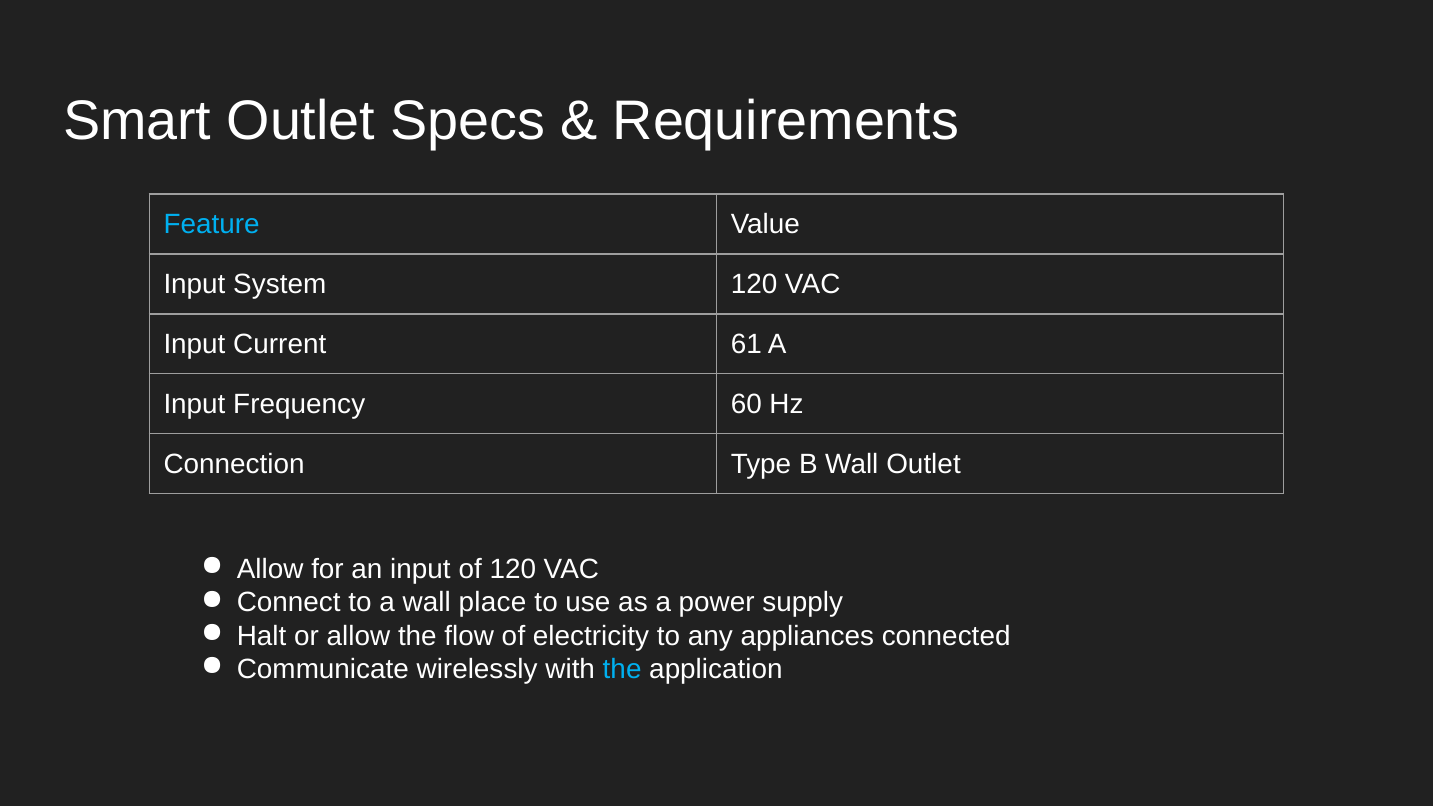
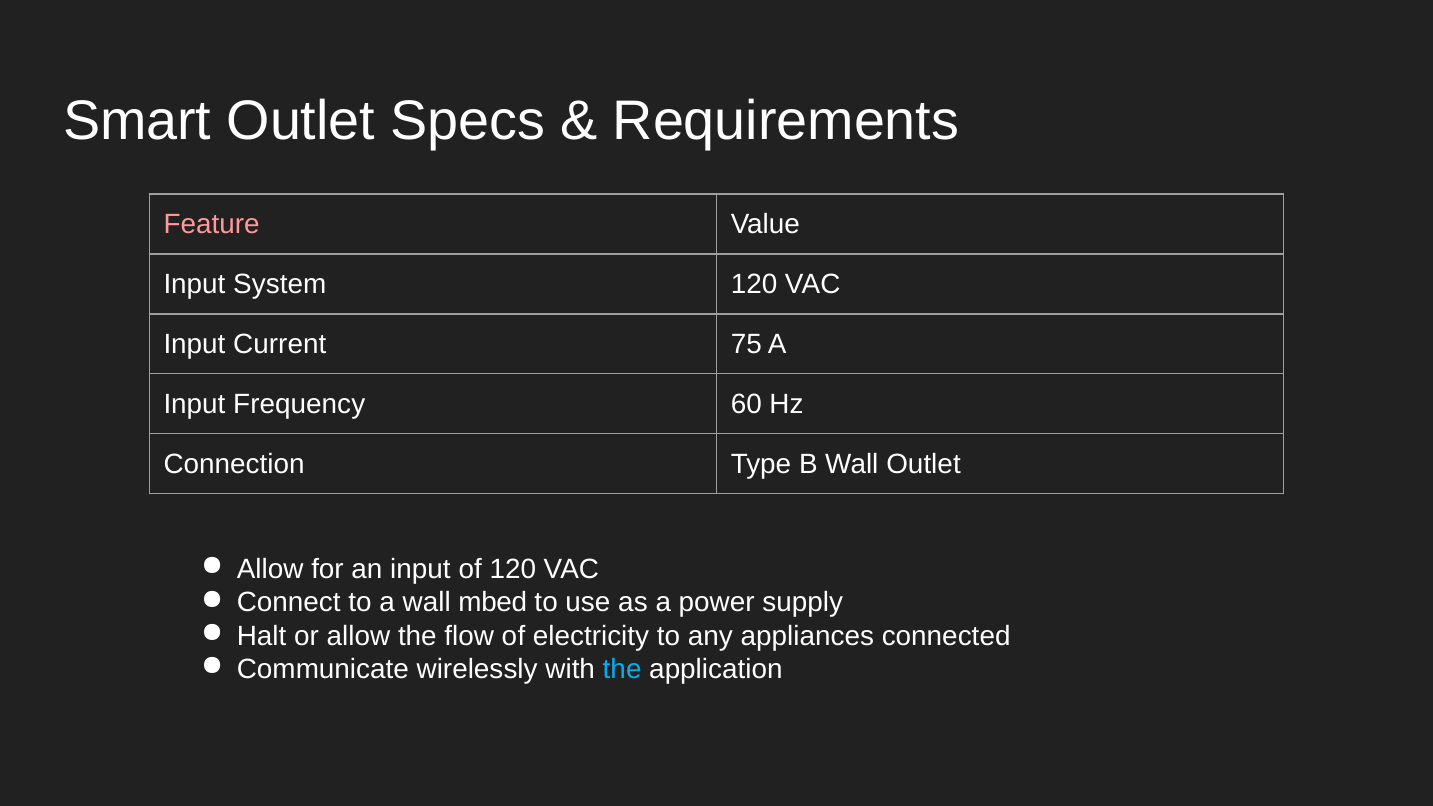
Feature colour: light blue -> pink (212, 224)
61: 61 -> 75 (746, 344)
place: place -> mbed (493, 602)
